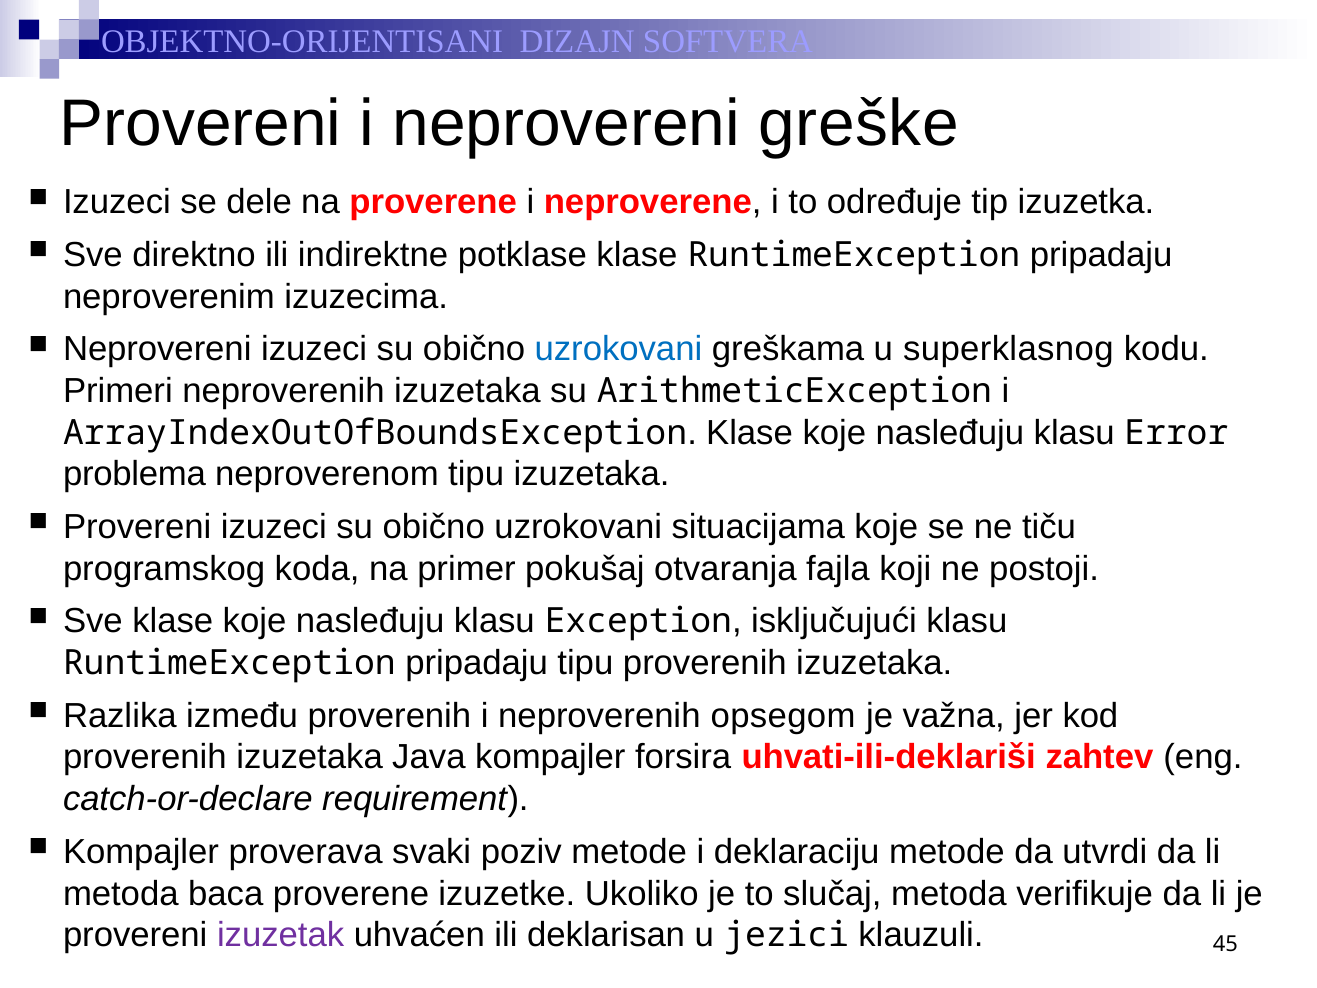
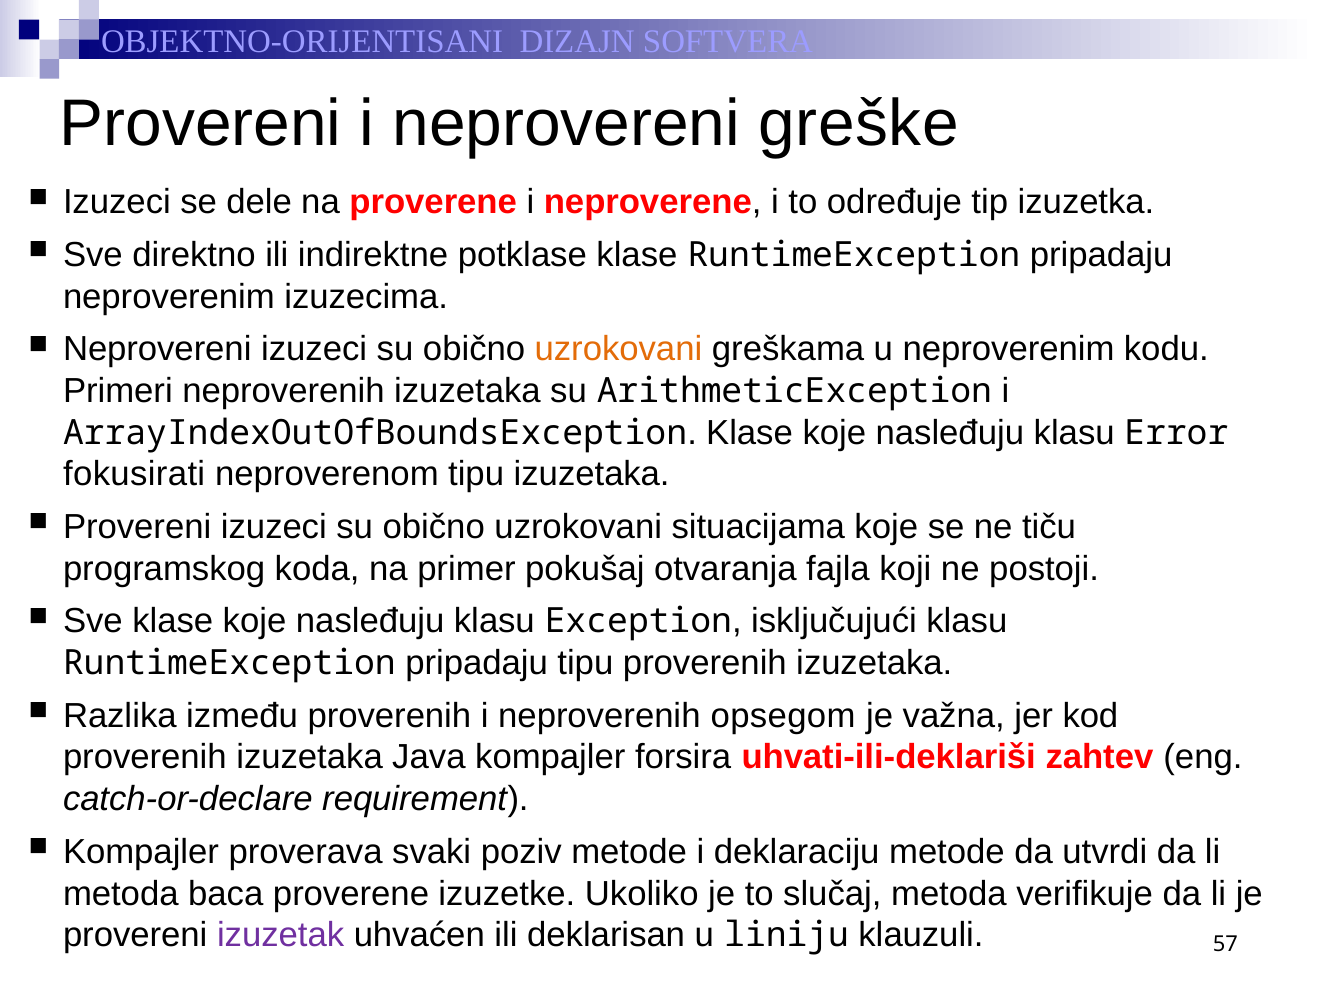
uzrokovani colour: blue -> orange (618, 349)
u superklasnog: superklasnog -> neproverenim (1009, 349)
problema: problema -> fokusirati (134, 474)
jezici: jezici -> liniju (787, 935)
45: 45 -> 57 (1225, 944)
